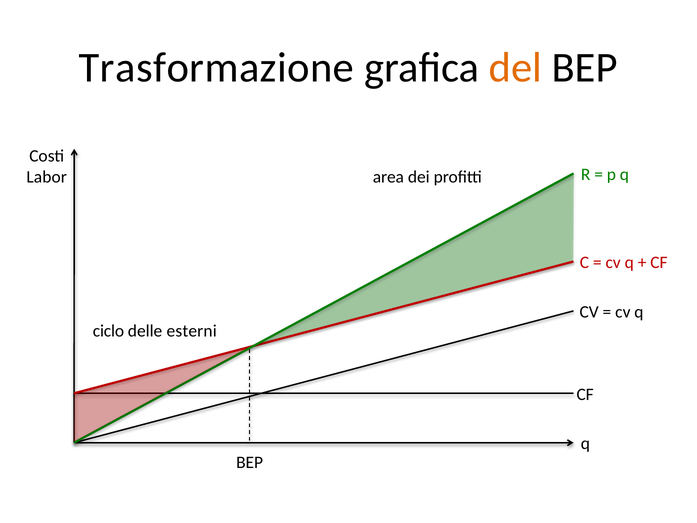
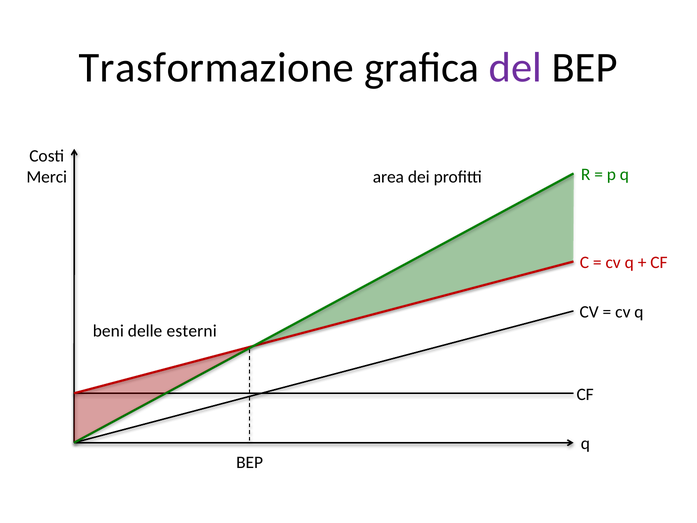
del colour: orange -> purple (515, 67)
Labor: Labor -> Merci (47, 177)
ciclo: ciclo -> beni (108, 331)
